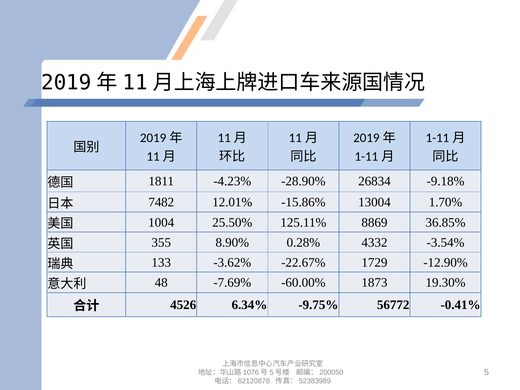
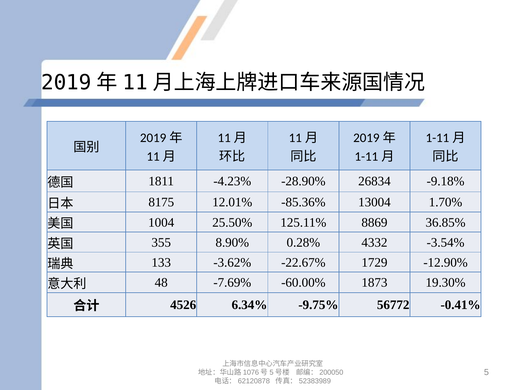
7482: 7482 -> 8175 (161, 202)
-15.86%: -15.86% -> -85.36% (303, 202)
